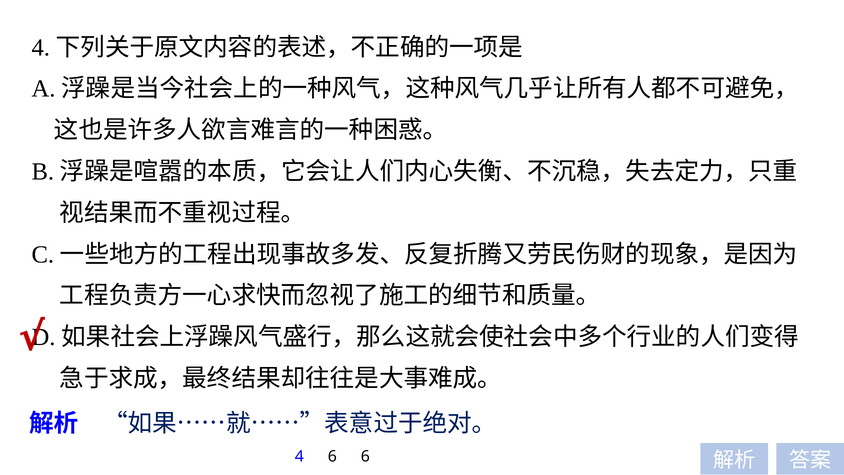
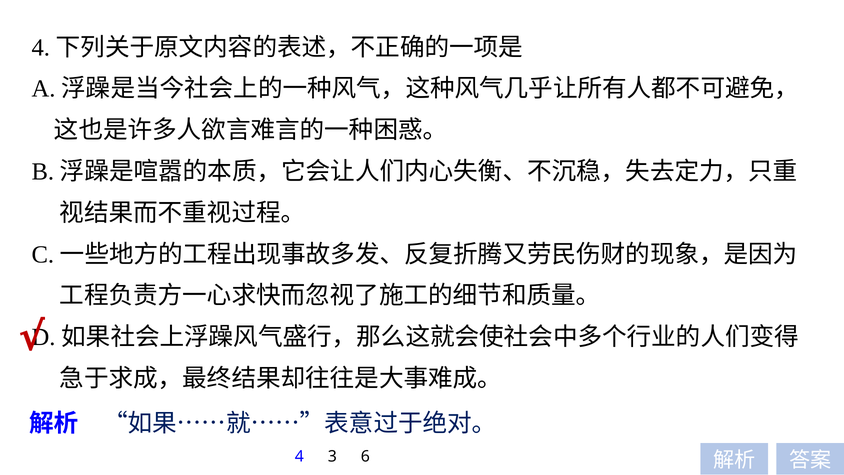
4 6: 6 -> 3 (332, 456)
